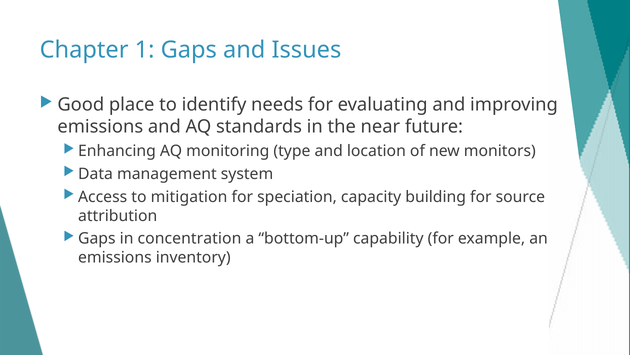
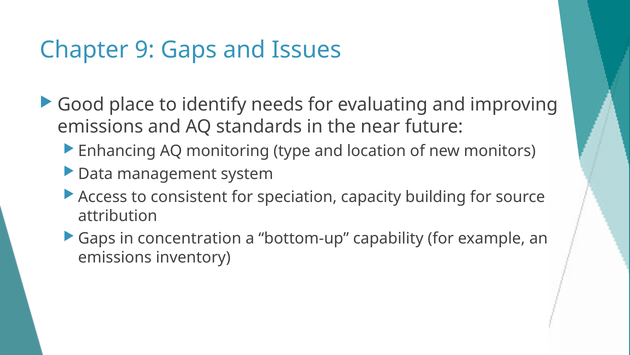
1: 1 -> 9 (145, 50)
mitigation: mitigation -> consistent (189, 197)
